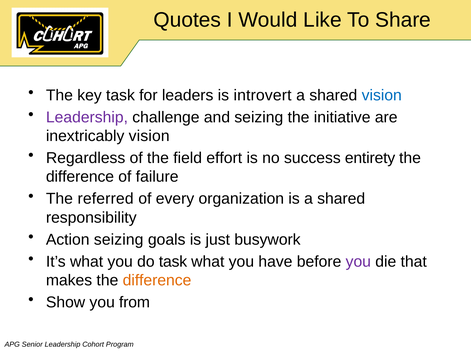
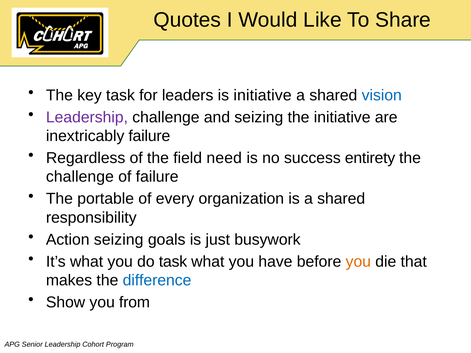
is introvert: introvert -> initiative (263, 95)
inextricably vision: vision -> failure (149, 136)
effort: effort -> need (224, 158)
difference: difference -> challenge (80, 177)
referred: referred -> portable (106, 199)
you colour: purple -> orange (358, 262)
difference colour: orange -> blue (157, 281)
